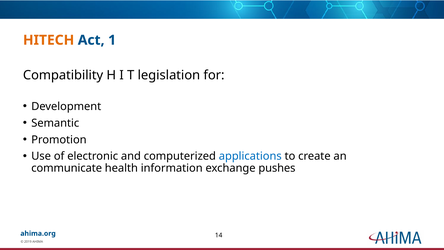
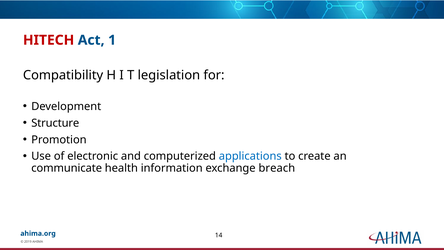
HITECH colour: orange -> red (49, 40)
Semantic: Semantic -> Structure (55, 123)
pushes: pushes -> breach (277, 168)
